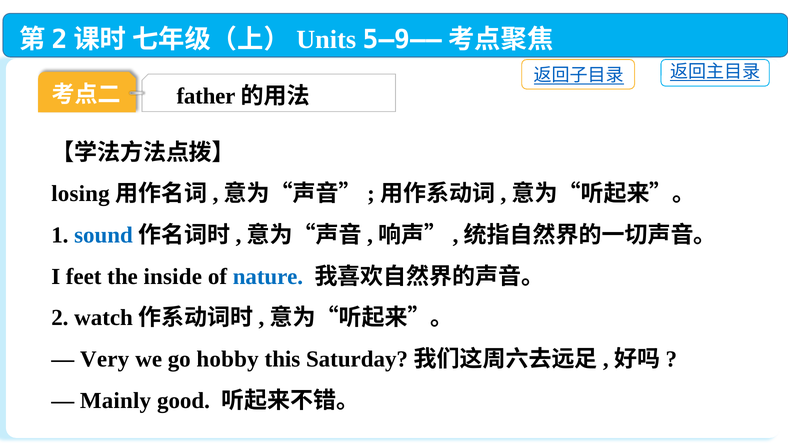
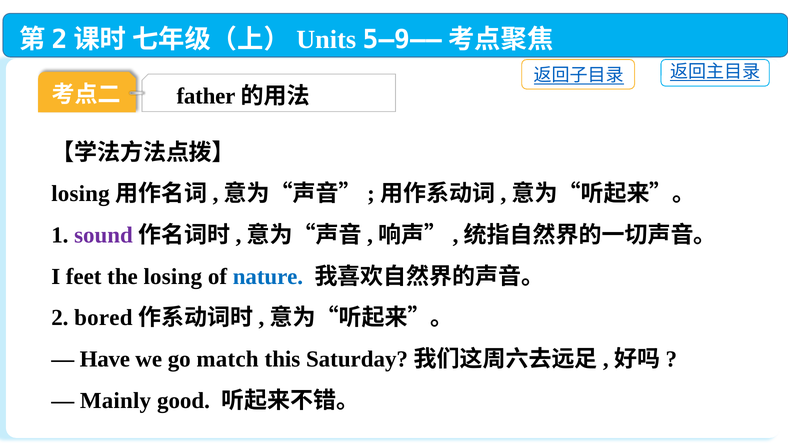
sound colour: blue -> purple (104, 235)
the inside: inside -> losing (173, 277)
watch: watch -> bored (103, 318)
Very: Very -> Have (105, 359)
hobby: hobby -> match (228, 359)
